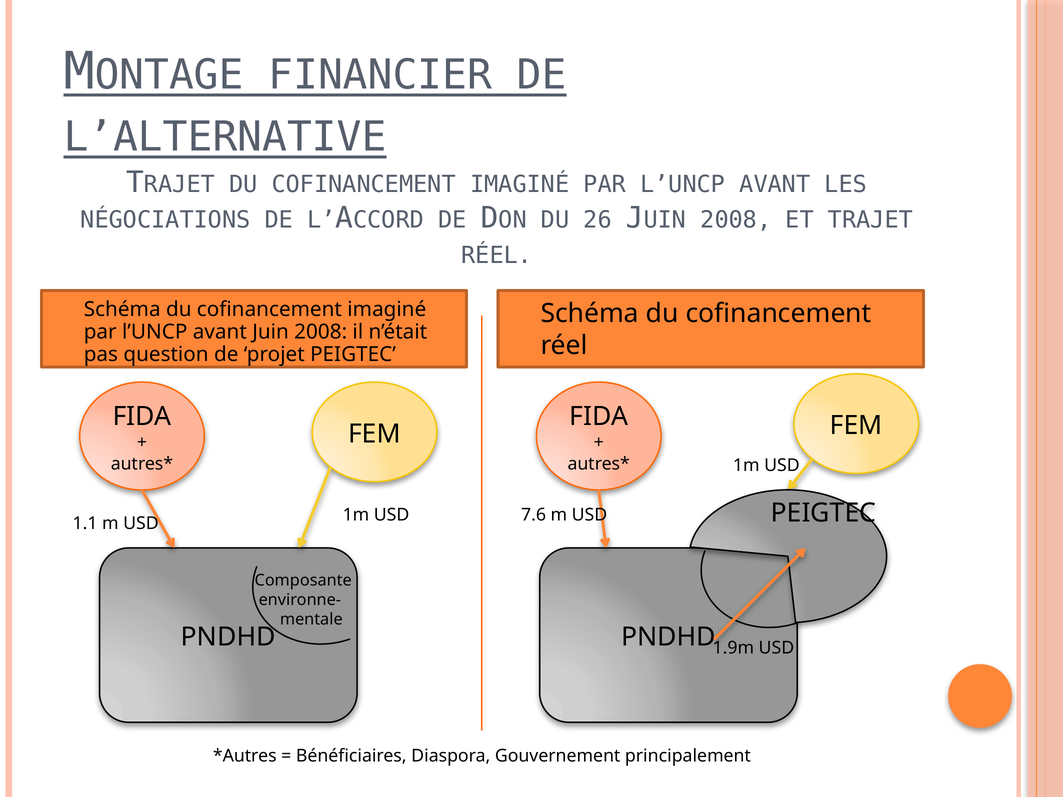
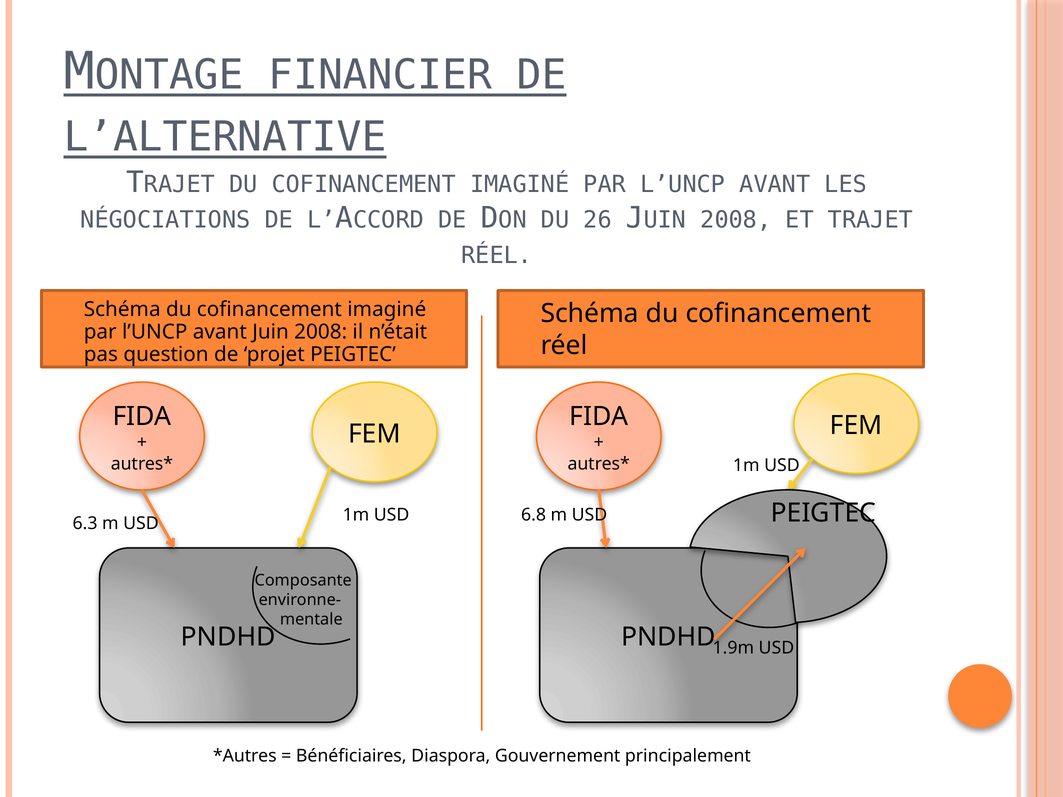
7.6: 7.6 -> 6.8 (534, 515)
1.1: 1.1 -> 6.3 (85, 524)
